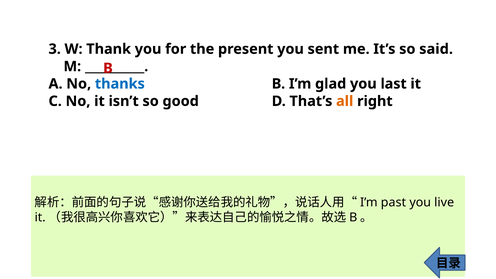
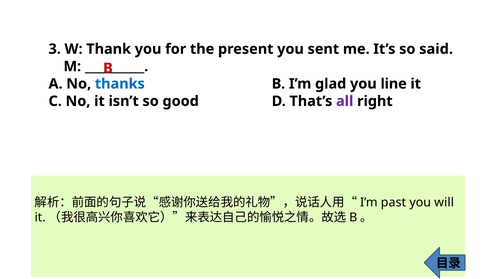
last: last -> line (394, 84)
all colour: orange -> purple (345, 101)
live: live -> will (444, 203)
